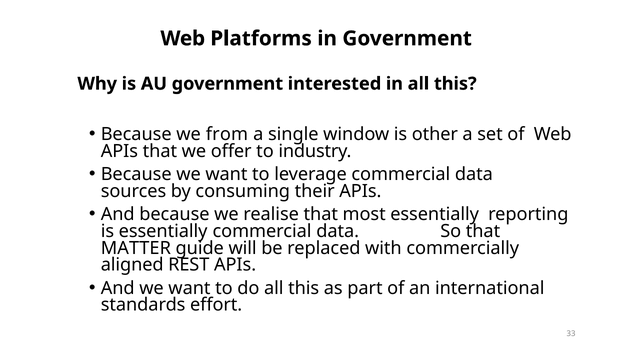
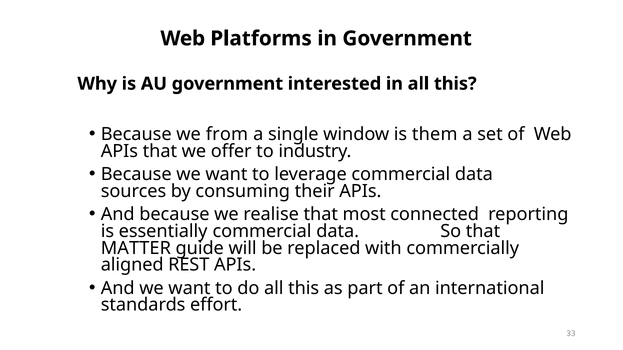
other: other -> them (435, 134)
most essentially: essentially -> connected (435, 215)
